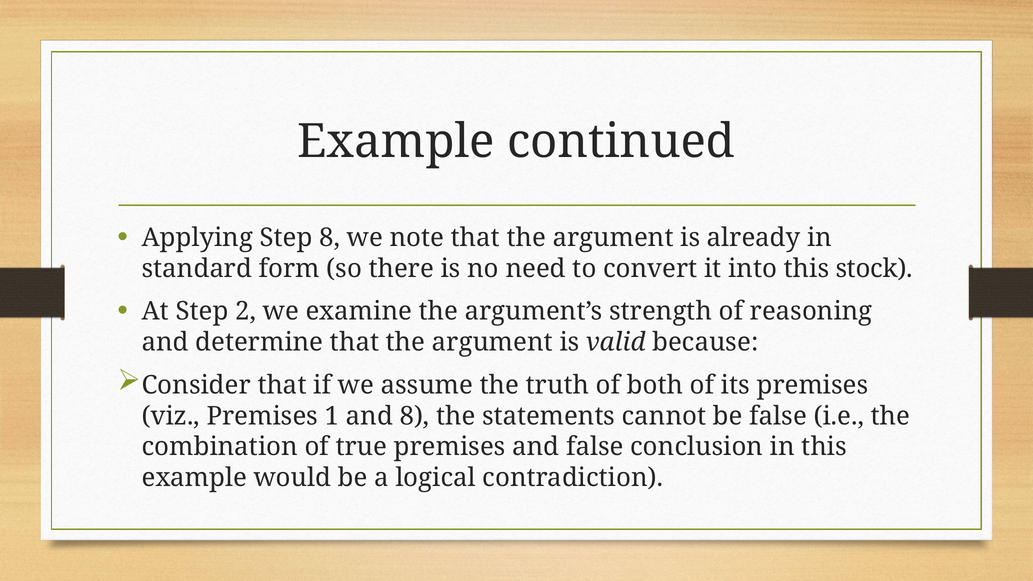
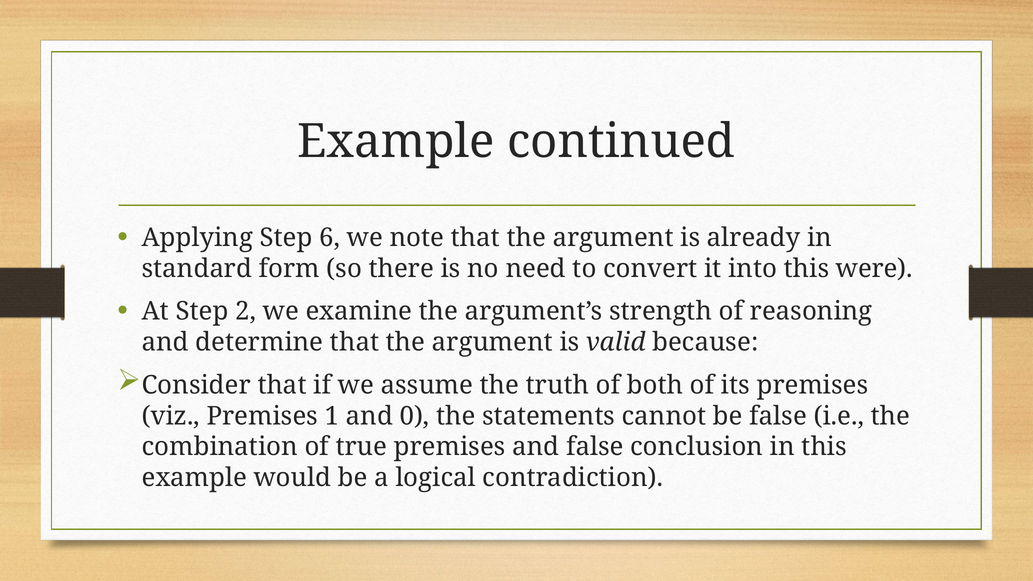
Step 8: 8 -> 6 (330, 238)
stock: stock -> were (874, 269)
and 8: 8 -> 0 (415, 416)
